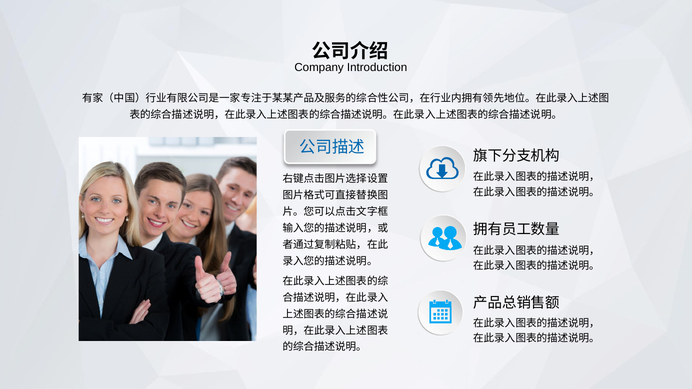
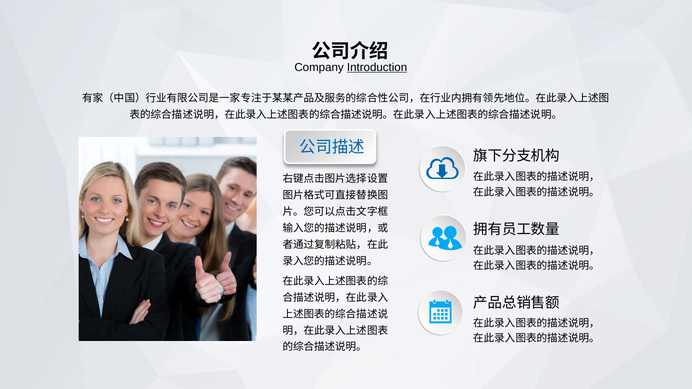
Introduction underline: none -> present (377, 67)
